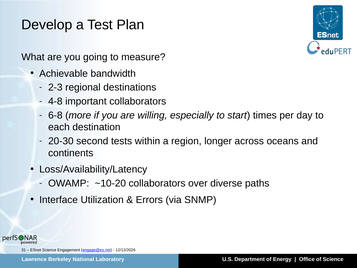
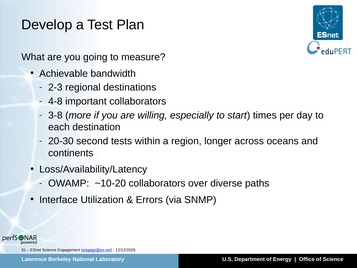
6-8: 6-8 -> 3-8 (55, 115)
